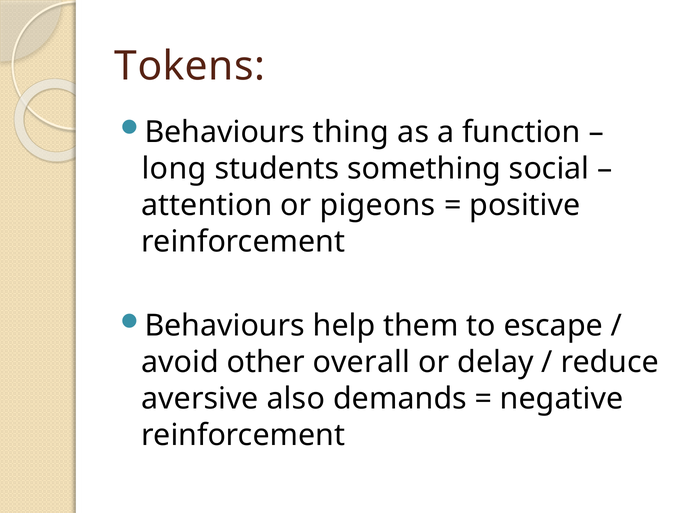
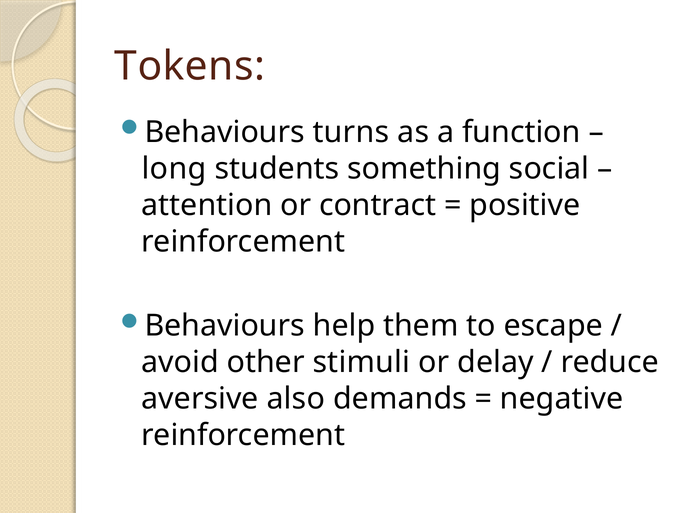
thing: thing -> turns (351, 132)
pigeons: pigeons -> contract (378, 205)
overall: overall -> stimuli (361, 362)
